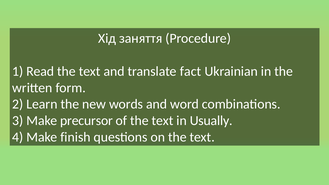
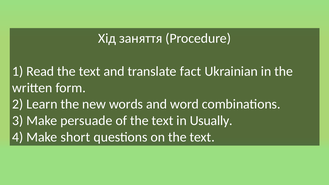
precursor: precursor -> persuade (86, 121)
finish: finish -> short (75, 137)
